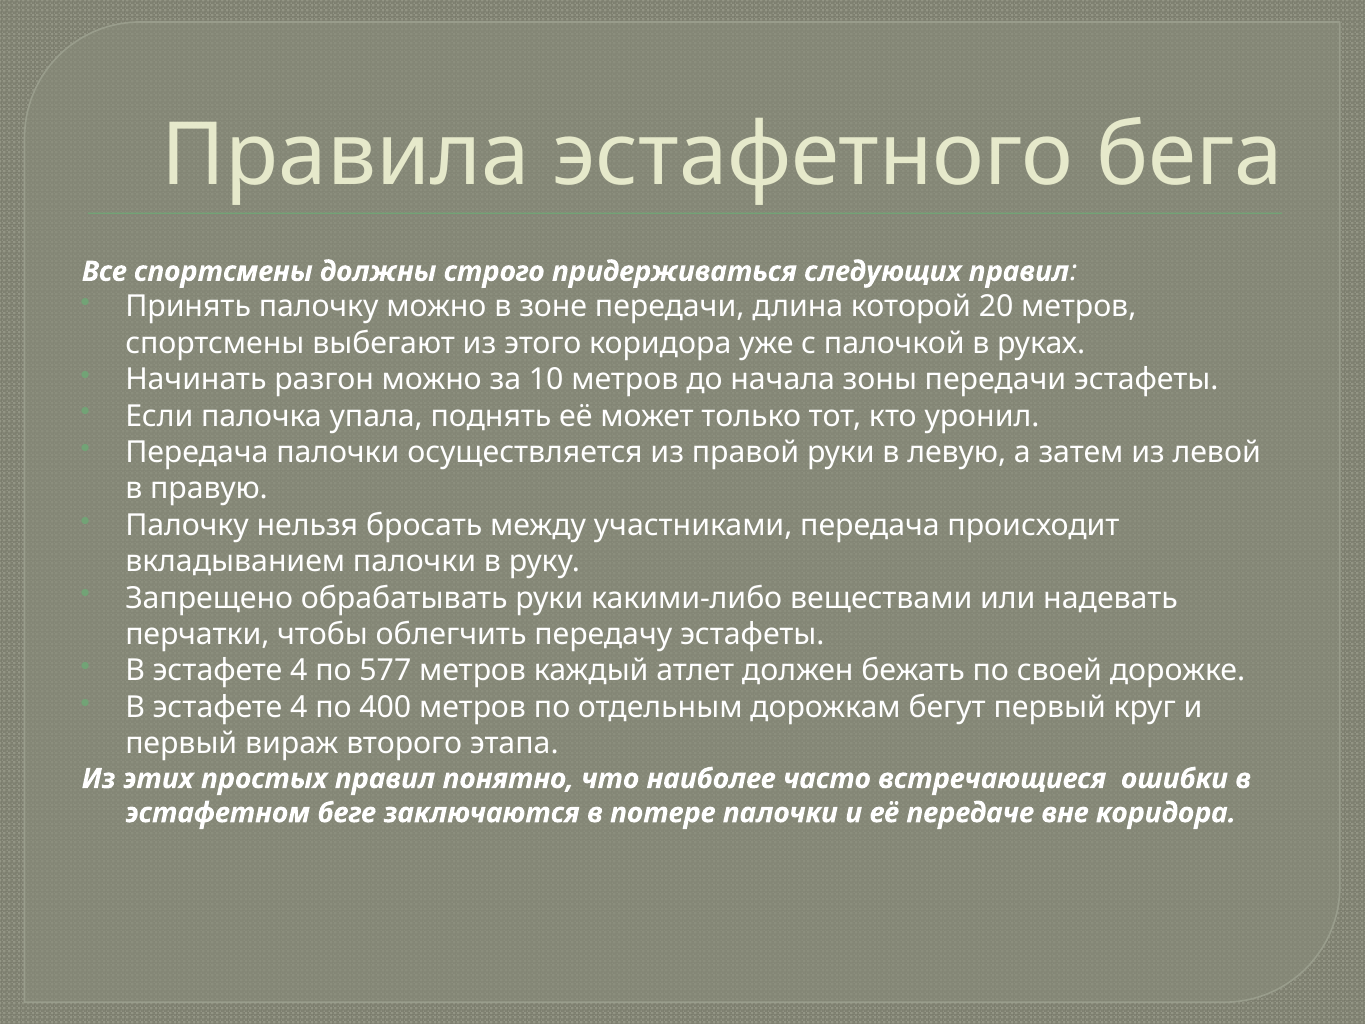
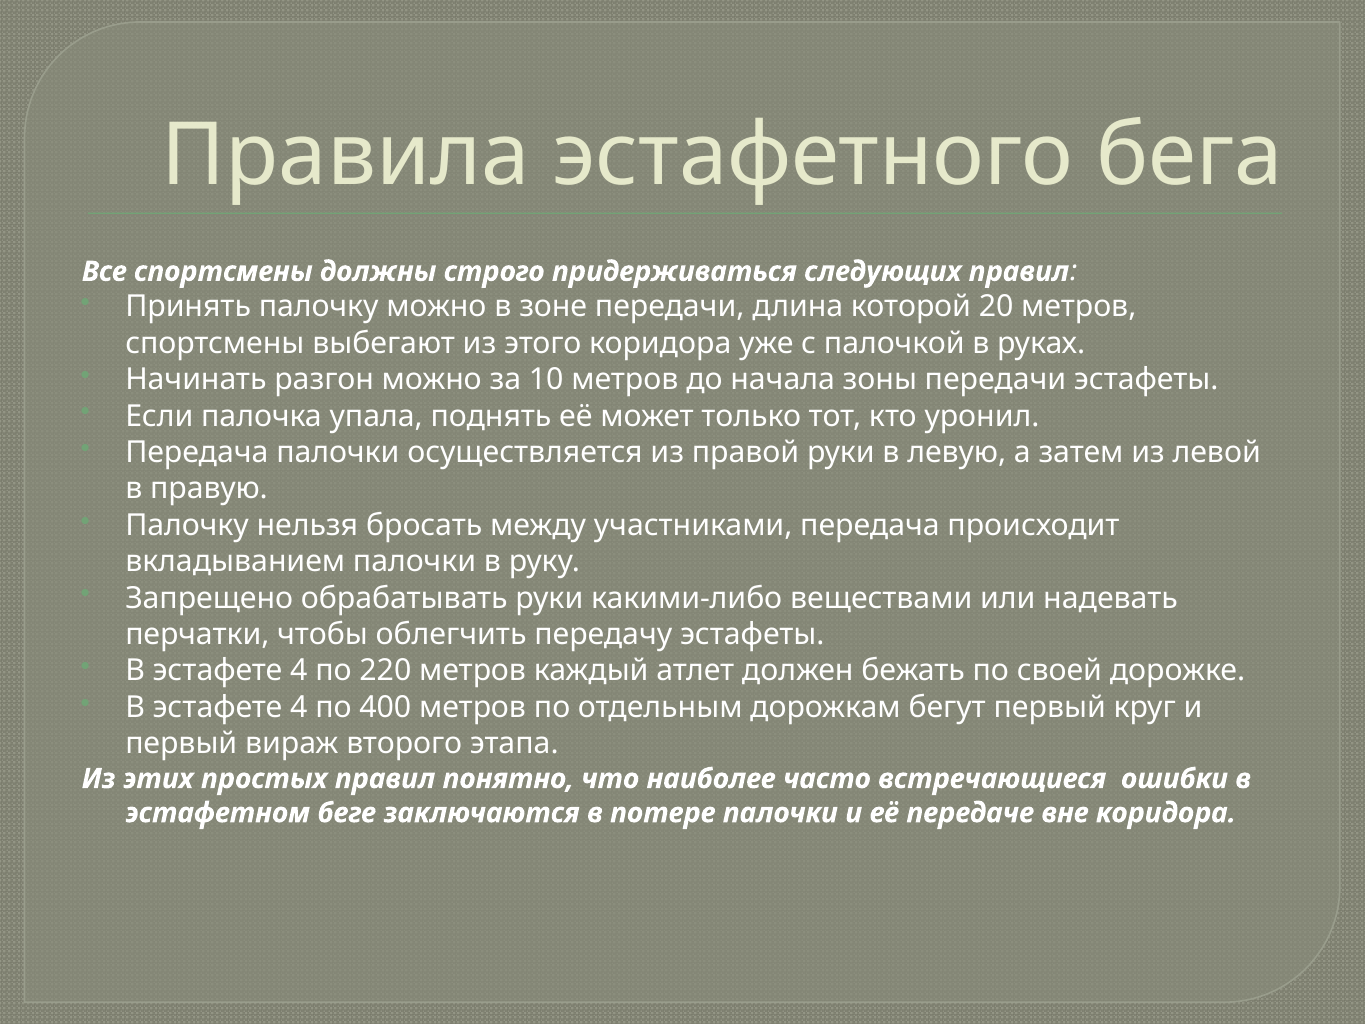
577: 577 -> 220 (385, 671)
